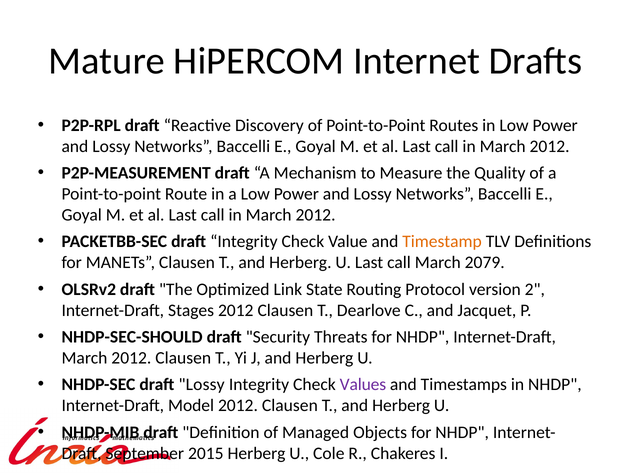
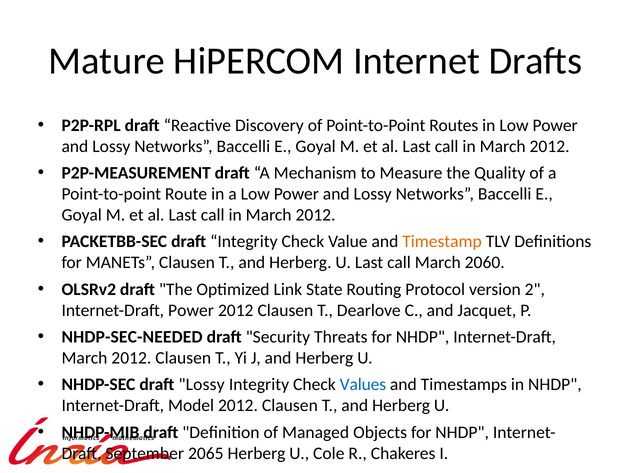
2079: 2079 -> 2060 (485, 263)
Internet-Draft Stages: Stages -> Power (191, 311)
NHDP-SEC-SHOULD: NHDP-SEC-SHOULD -> NHDP-SEC-NEEDED (132, 337)
Values colour: purple -> blue (363, 385)
2015: 2015 -> 2065 (206, 454)
